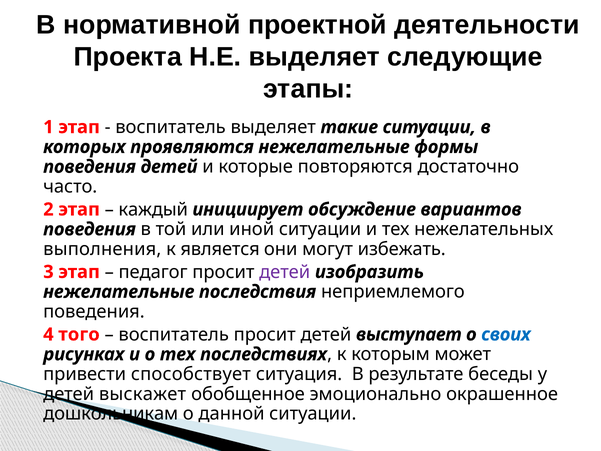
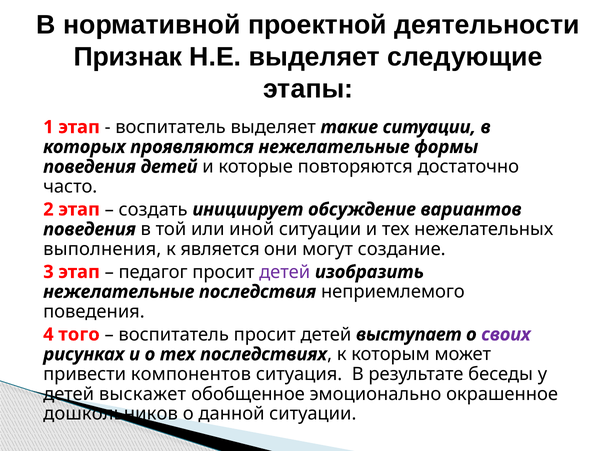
Проекта: Проекта -> Признак (128, 57)
каждый: каждый -> создать (153, 209)
избежать: избежать -> создание (402, 249)
своих colour: blue -> purple (506, 334)
способствует: способствует -> компонентов (191, 374)
дошкольникам: дошкольникам -> дошкольников (111, 414)
